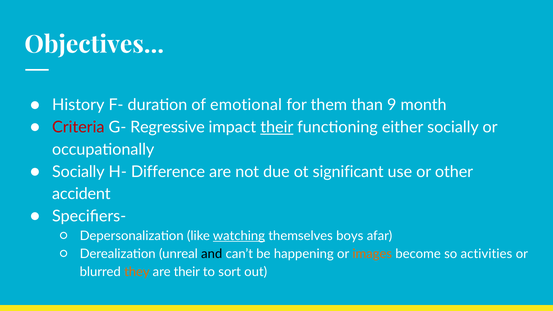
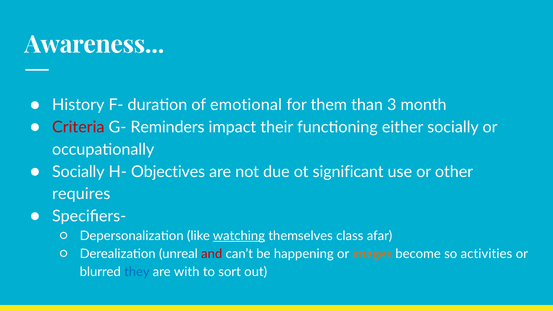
Objectives: Objectives -> Awareness (94, 45)
9: 9 -> 3 (392, 105)
Regressive: Regressive -> Reminders (167, 127)
their underline: present -> none (277, 127)
Difference: Difference -> Objectives (168, 172)
accident: accident -> requires (81, 194)
boys: boys -> class (350, 236)
and colour: black -> red (212, 254)
they colour: orange -> blue (137, 272)
are their: their -> with (187, 272)
